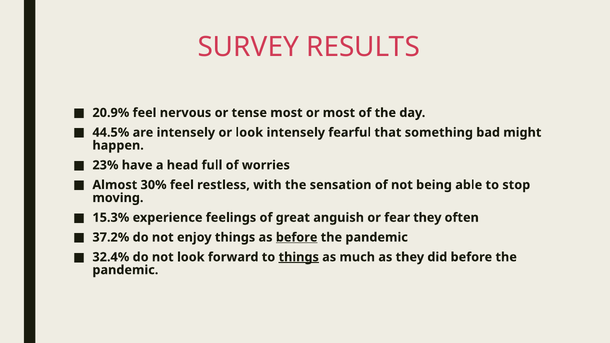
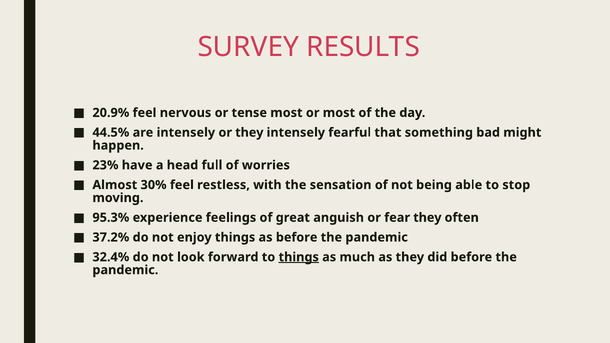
or look: look -> they (249, 133)
15.3%: 15.3% -> 95.3% (111, 218)
before underline: present -> none (297, 237)
